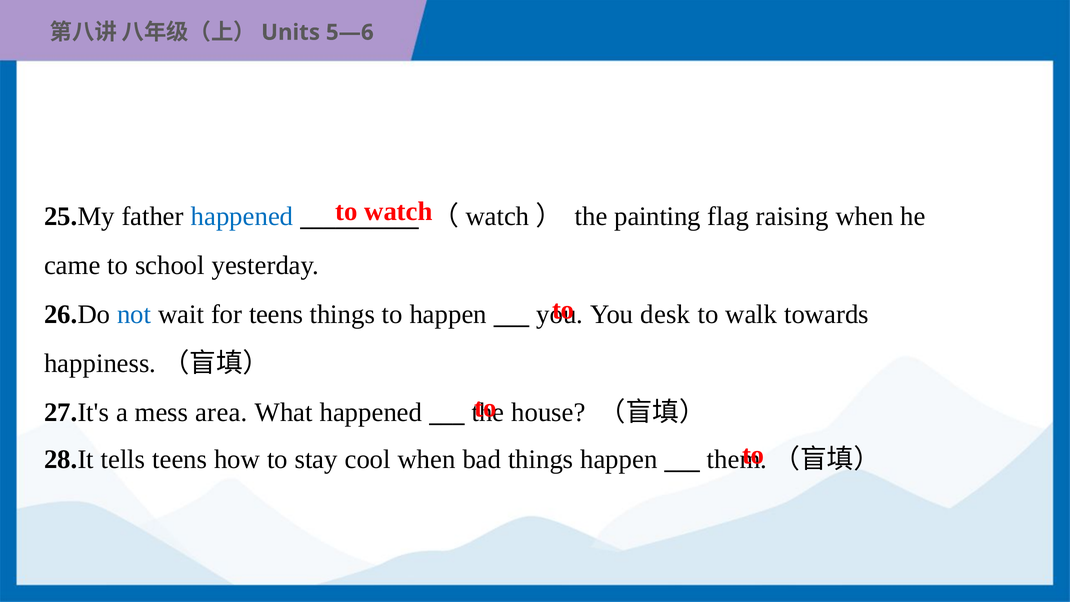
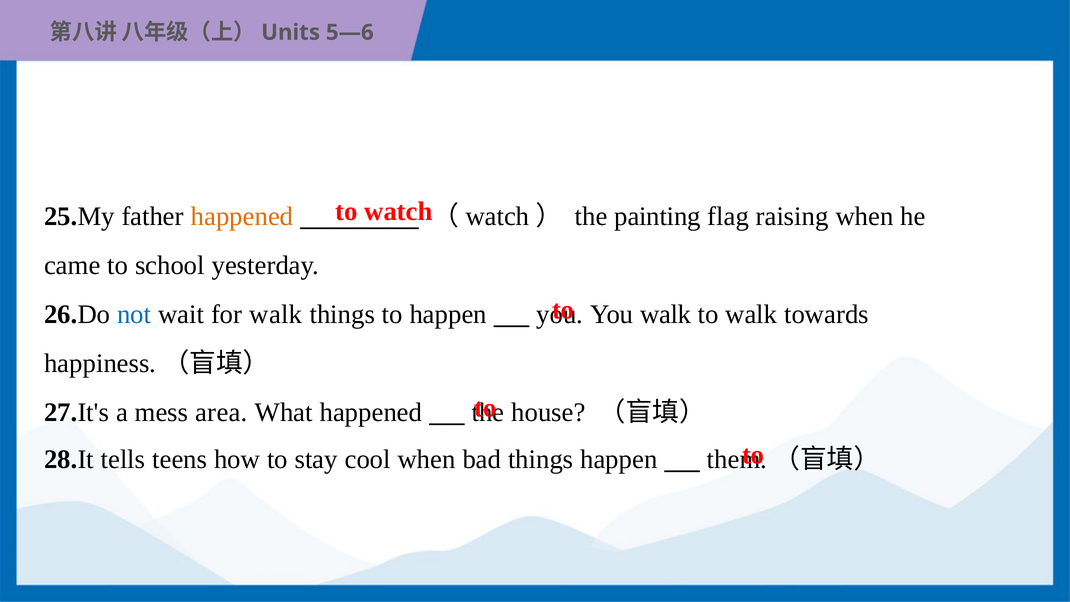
happened colour: blue -> orange (242, 216)
for teens: teens -> walk (276, 314)
You desk: desk -> walk (666, 314)
